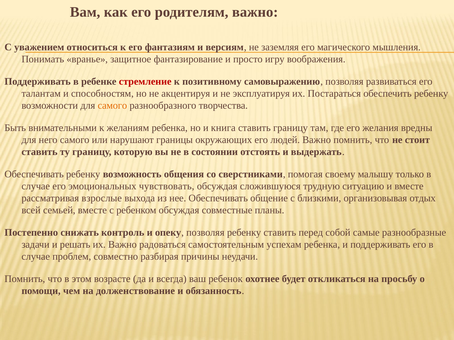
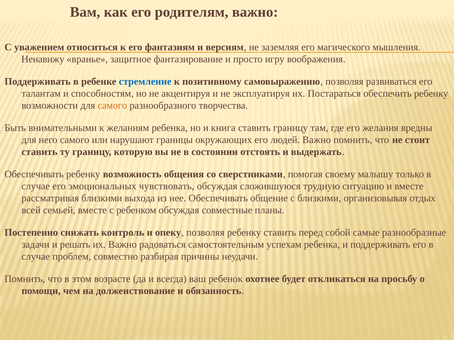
Понимать: Понимать -> Ненавижу (43, 59)
стремление colour: red -> blue (145, 82)
рассматривая взрослые: взрослые -> близкими (102, 199)
